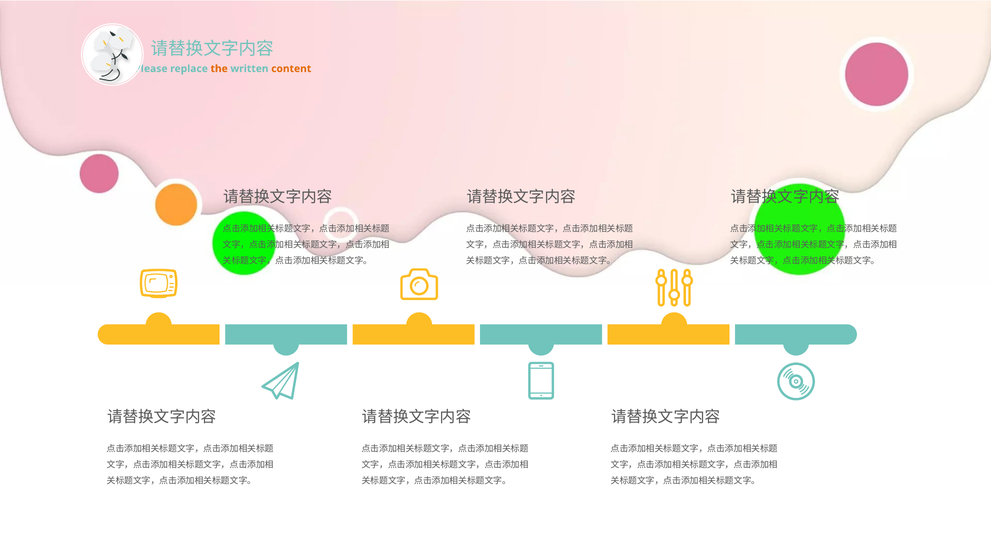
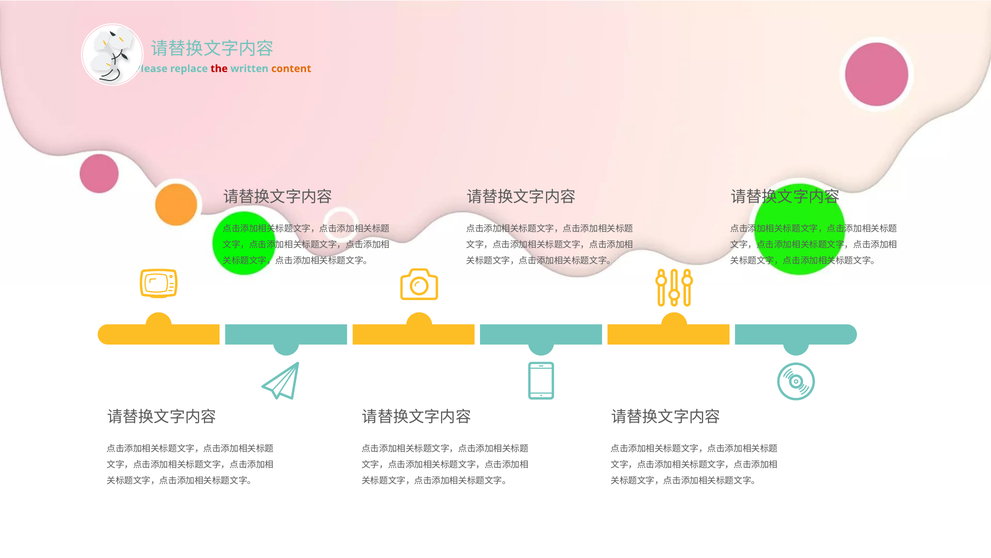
the colour: orange -> red (219, 69)
